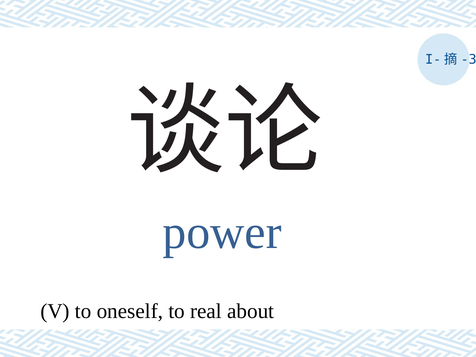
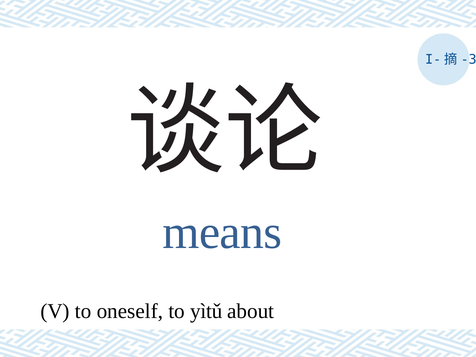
power: power -> means (222, 233)
real: real -> yìtǔ (206, 311)
